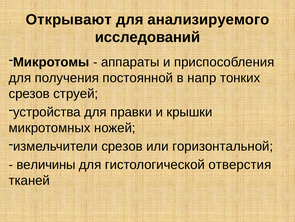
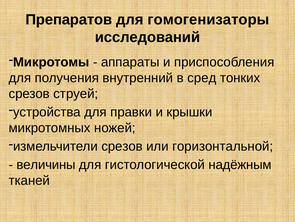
Открывают: Открывают -> Препаратов (69, 19)
анализируемого: анализируемого -> гомогенизаторы (208, 19)
постоянной: постоянной -> внутренний (138, 78)
напр: напр -> сред (202, 78)
отверстия: отверстия -> надёжным (240, 164)
